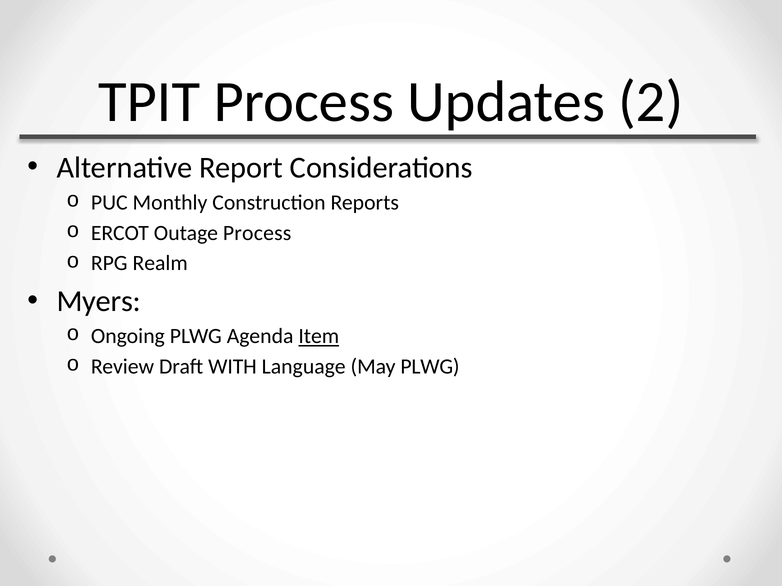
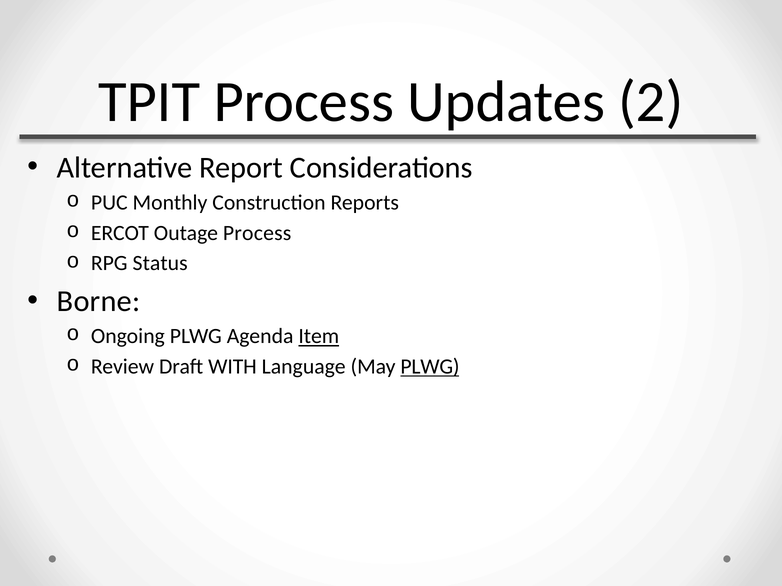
Realm: Realm -> Status (160, 264)
Myers: Myers -> Borne (99, 302)
PLWG underline: none -> present (430, 367)
